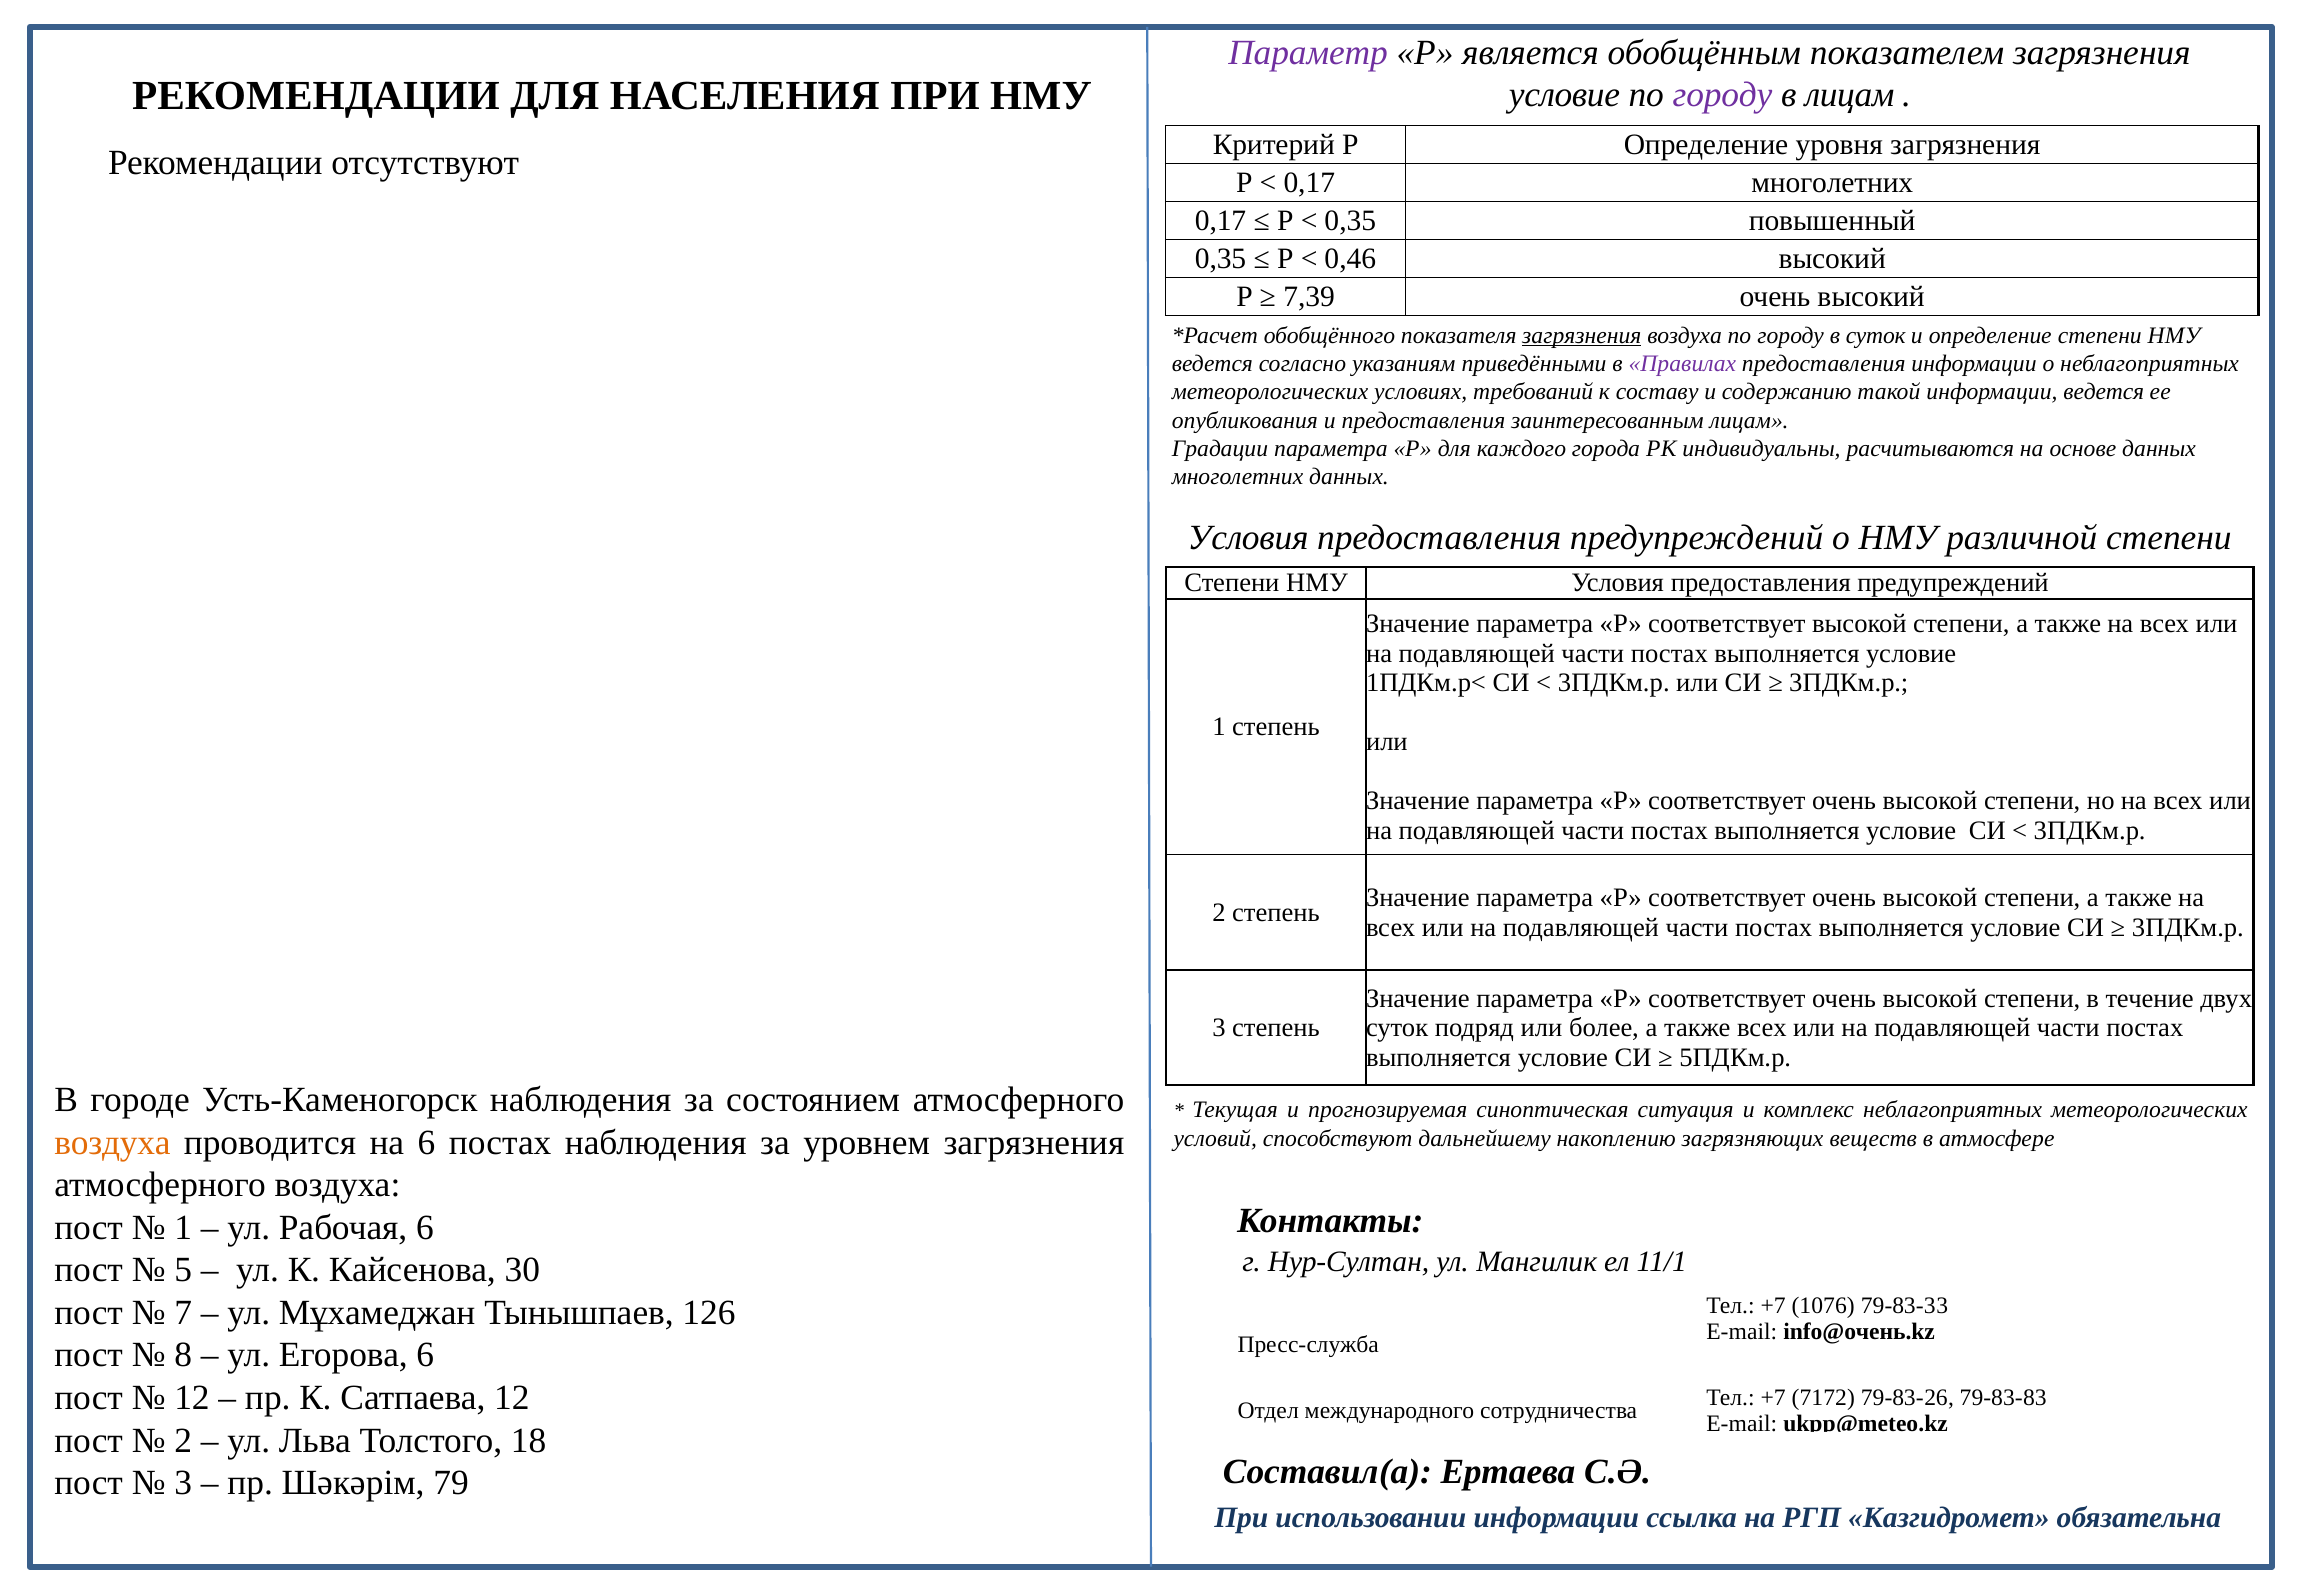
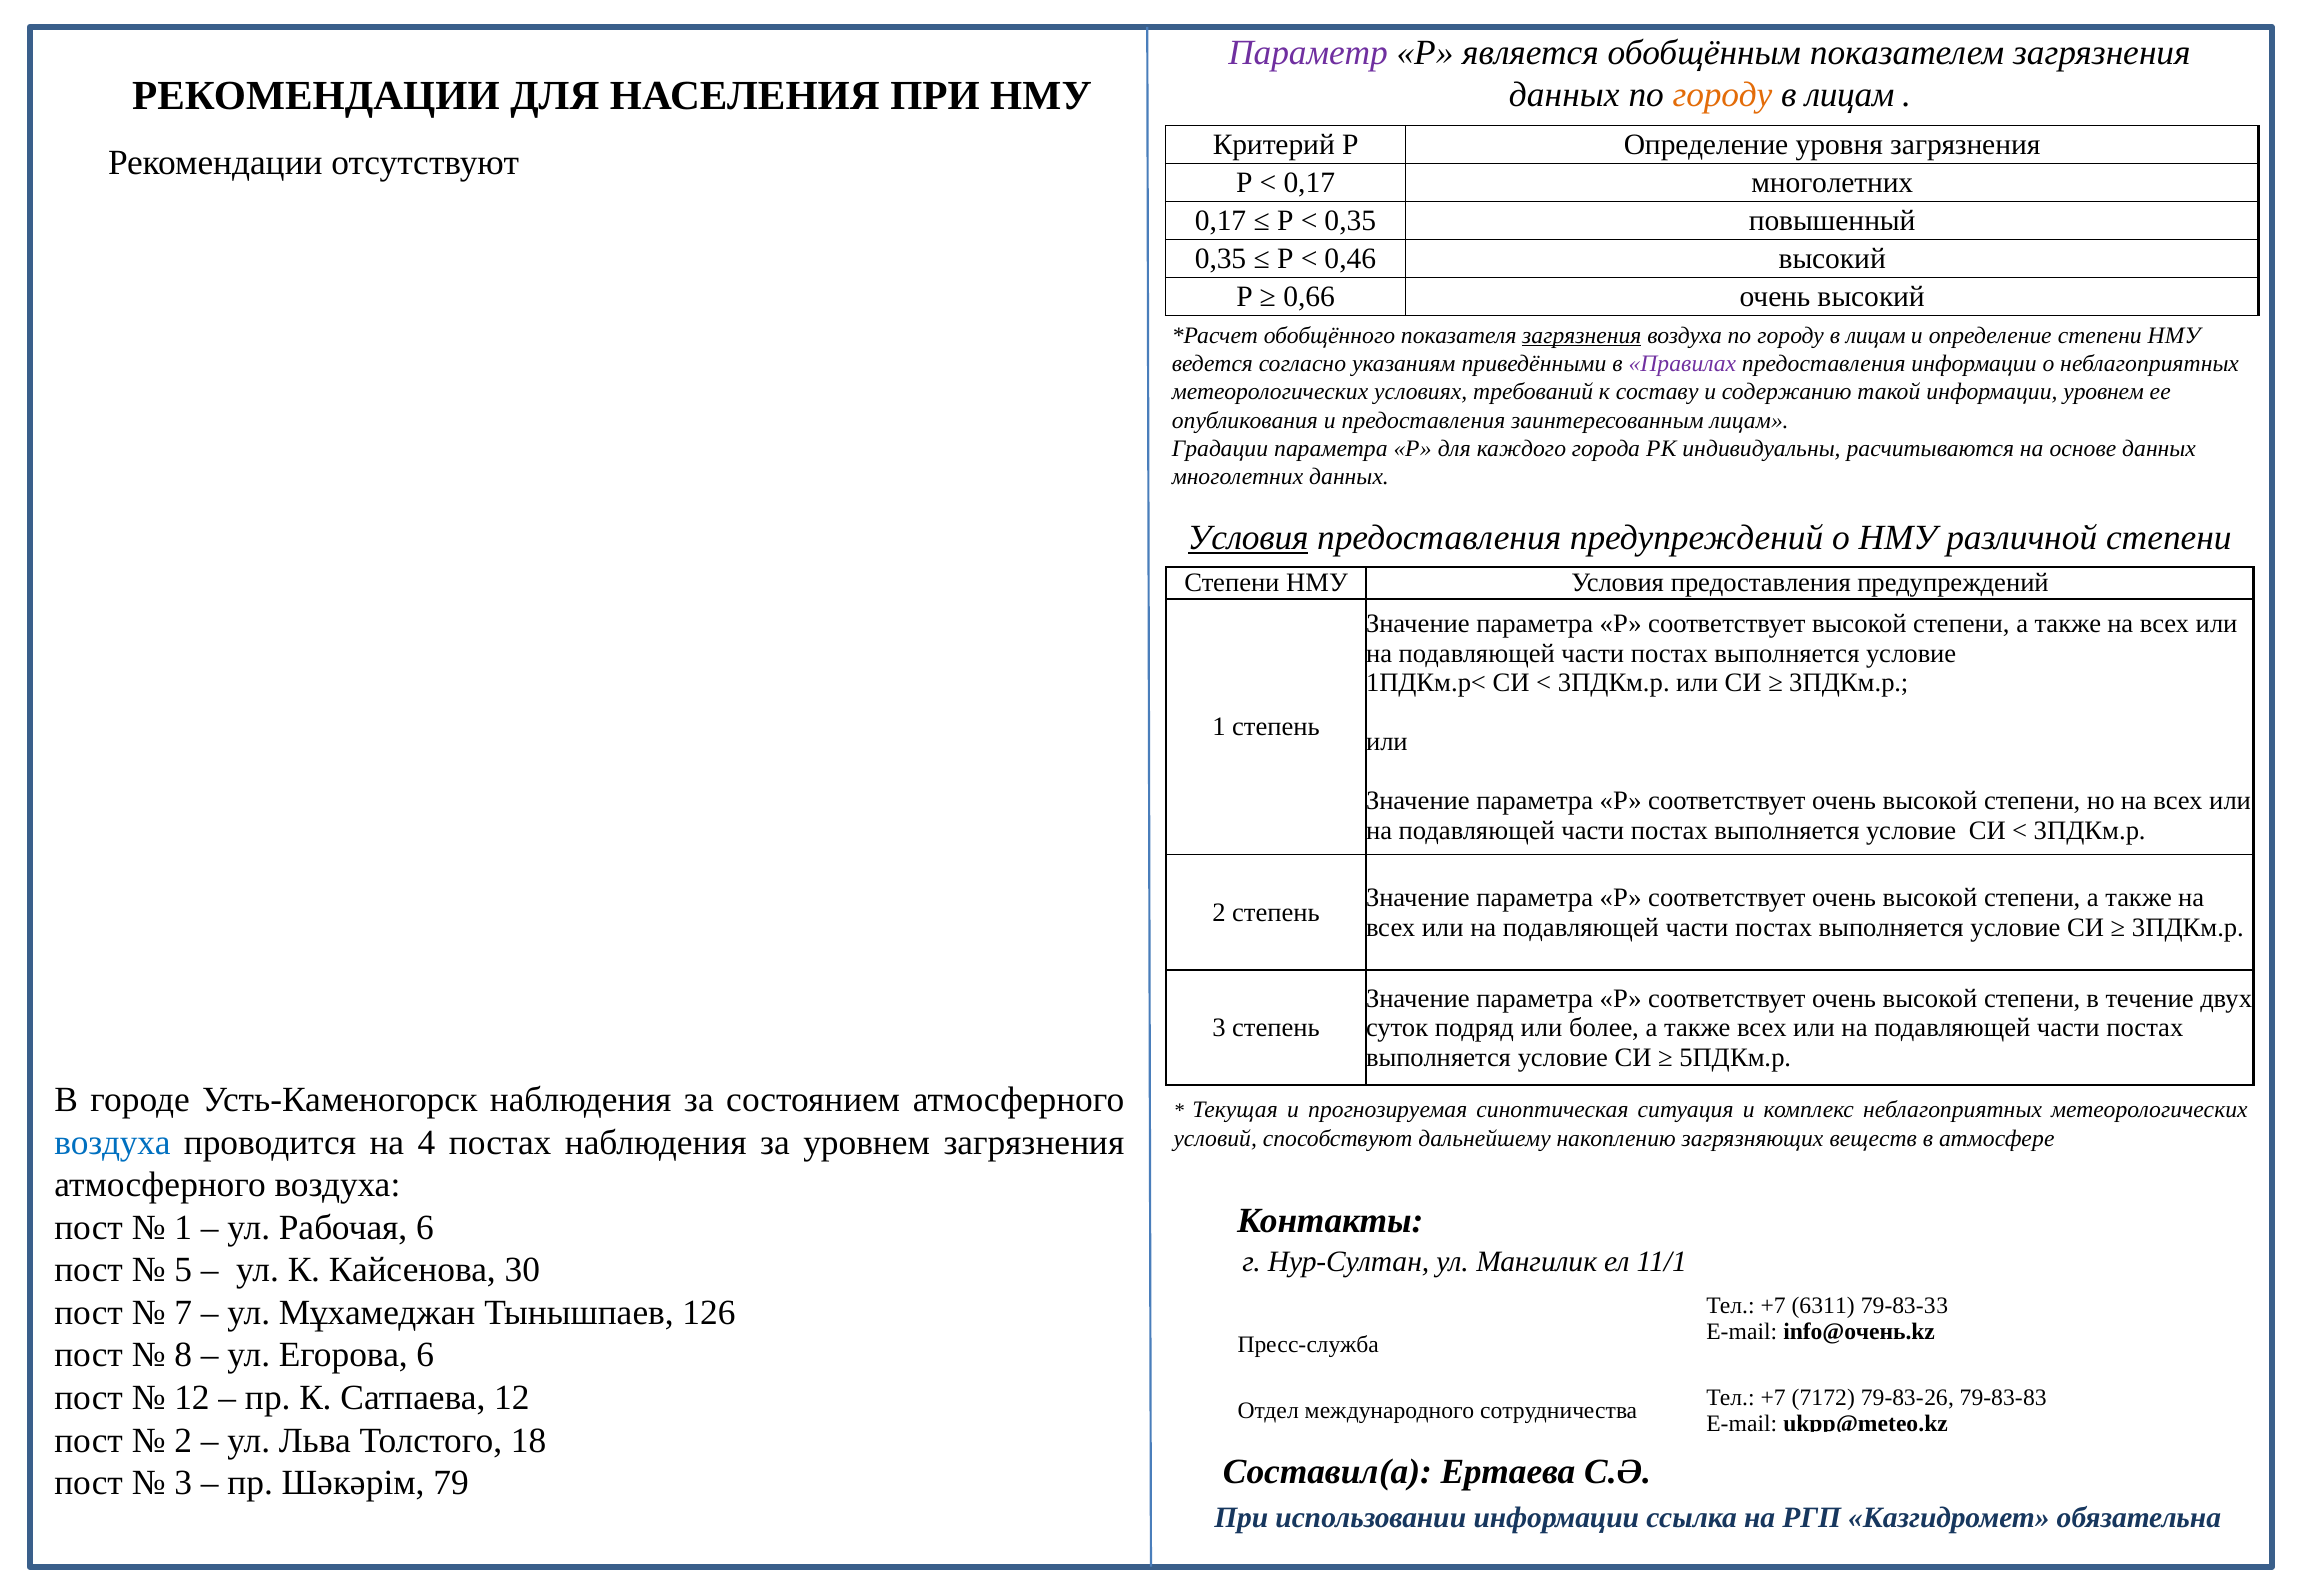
условие: условие -> данных (1564, 95)
городу colour: purple -> orange (1722, 95)
7,39: 7,39 -> 0,66 (1309, 296)
суток: суток -> лицам (1876, 335)
информации ведется: ведется -> уровнем (2104, 392)
Условия underline: none -> present (1248, 537)
воздуха colour: orange -> blue (112, 1143)
на 6: 6 -> 4 (426, 1143)
1076: 1076 -> 6311 (1823, 1305)
